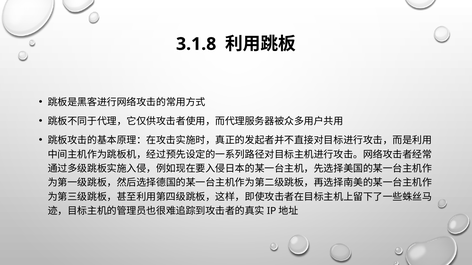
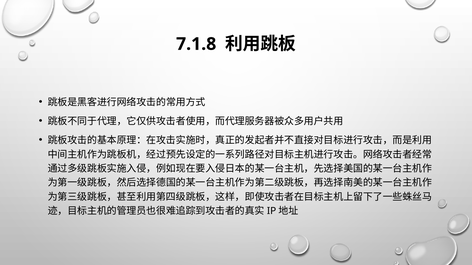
3.1.8: 3.1.8 -> 7.1.8 (196, 44)
